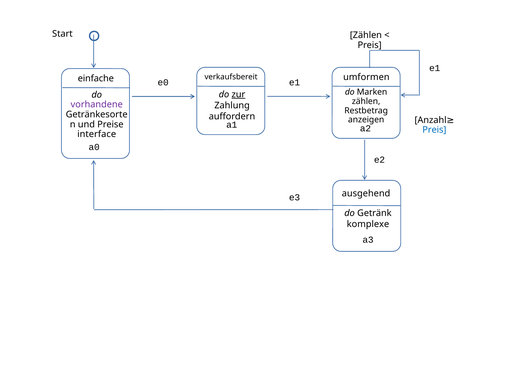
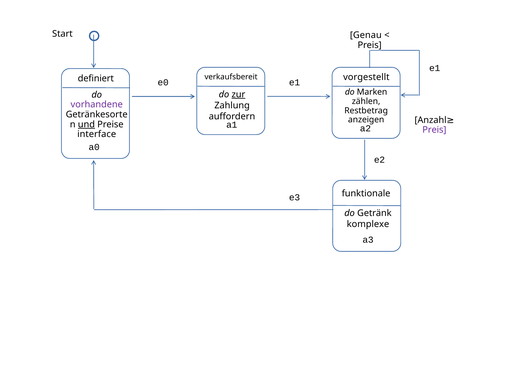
Zählen: Zählen -> Genau (366, 35)
umformen: umformen -> vorgestellt (366, 77)
einfache: einfache -> definiert (96, 78)
und underline: none -> present (86, 124)
Preis colour: blue -> purple (434, 130)
ausgehend: ausgehend -> funktionale (366, 194)
